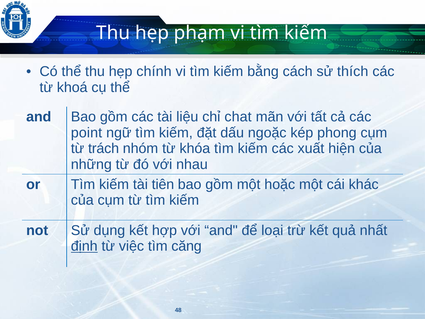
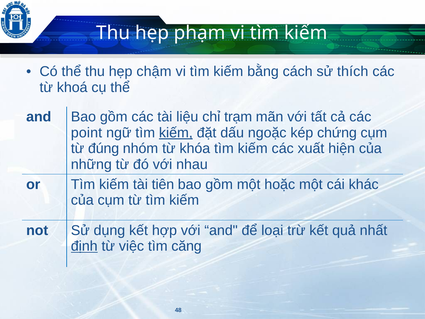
chính: chính -> chậm (154, 71)
chat: chat -> trạm (238, 117)
kiếm underline: none -> present (176, 133)
phong: phong -> chứng (337, 133)
trách: trách -> đúng (104, 148)
